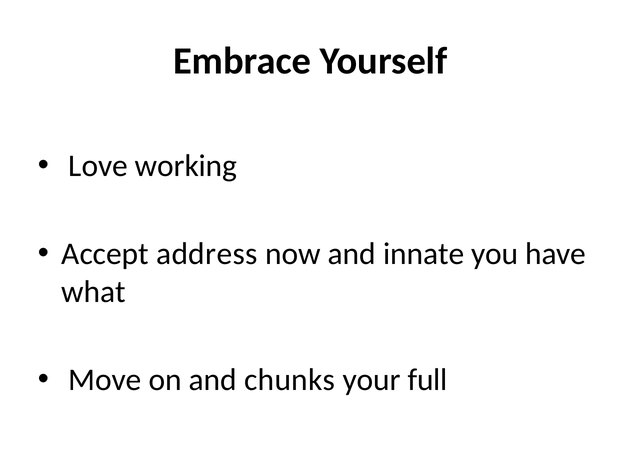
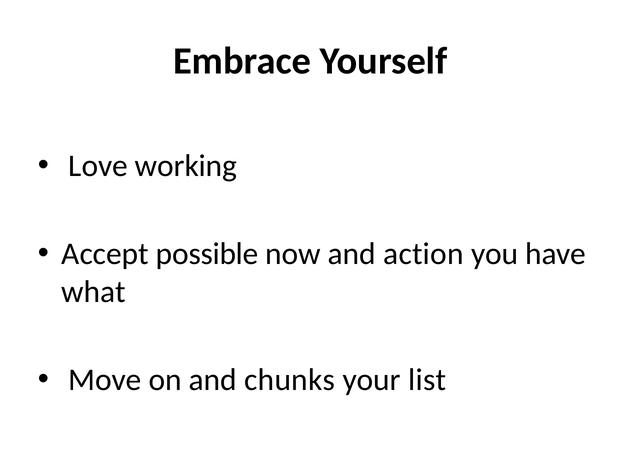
address: address -> possible (207, 254)
innate: innate -> action (424, 254)
full: full -> list (427, 380)
